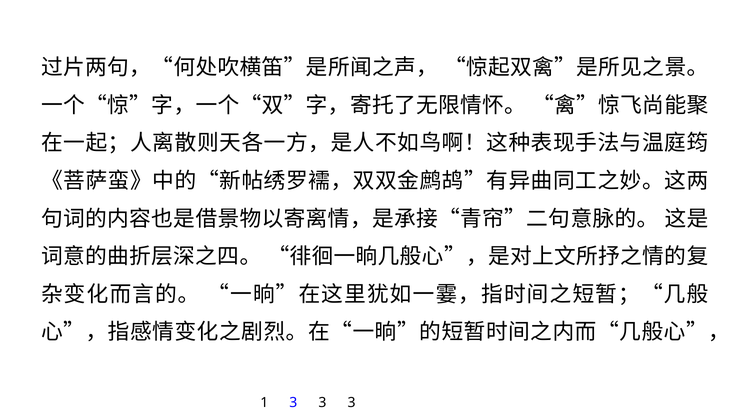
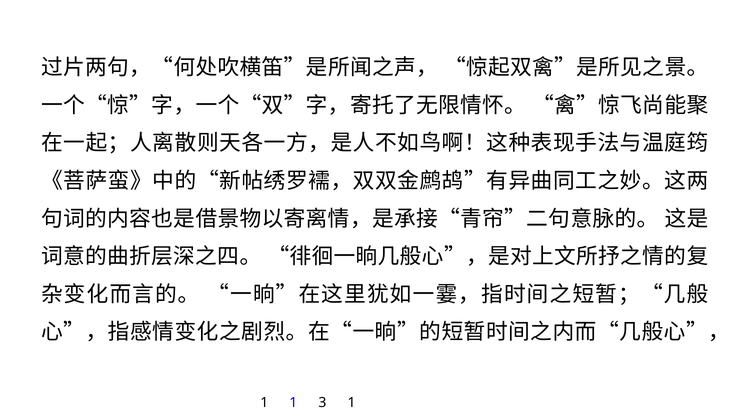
1 3: 3 -> 1 (293, 403)
3: 3 -> 1 (352, 403)
